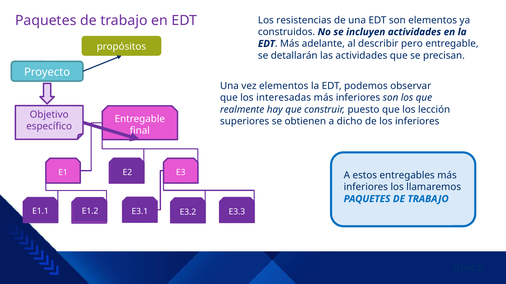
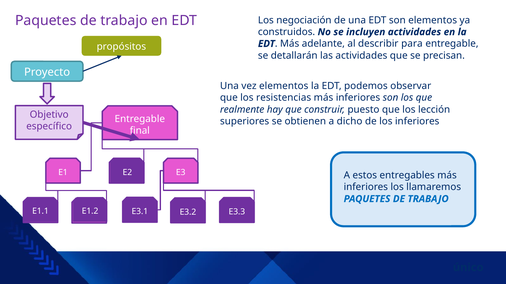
resistencias: resistencias -> negociación (304, 20)
pero: pero -> para (412, 44)
interesadas: interesadas -> resistencias (284, 98)
